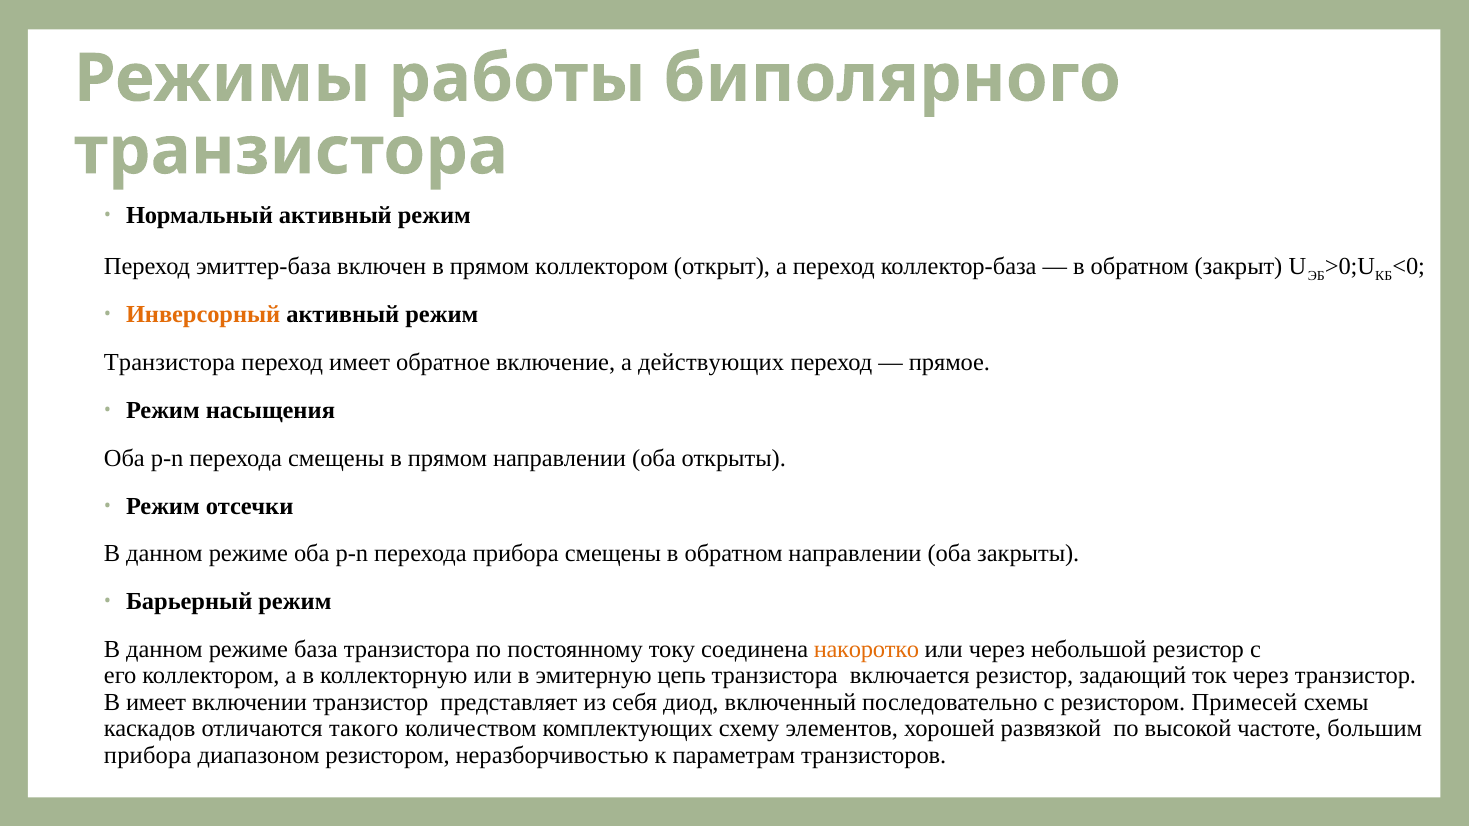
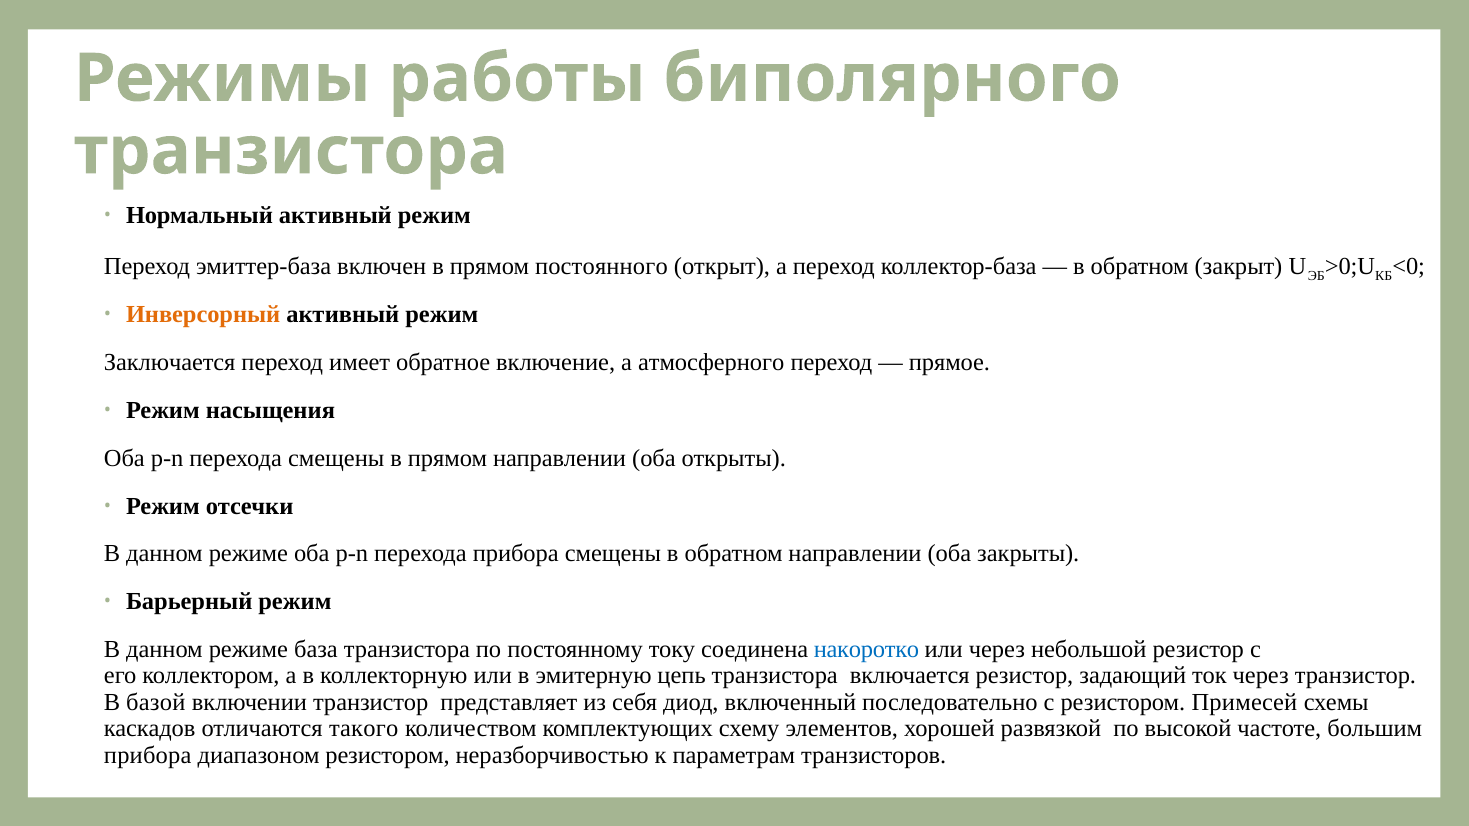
прямом коллектором: коллектором -> постоянного (601, 266)
Транзистора: Транзистора -> Заключается (170, 363)
действующих: действующих -> атмосферного (711, 363)
накоротко colour: orange -> blue (866, 650)
В имеет: имеет -> базой (156, 703)
